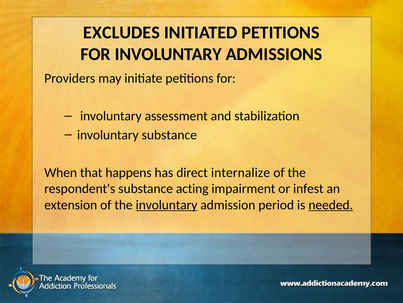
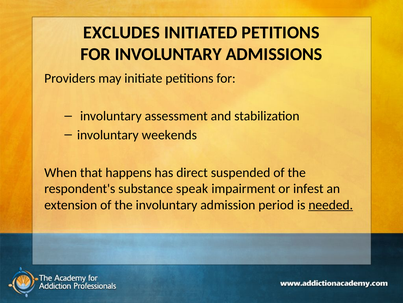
involuntary substance: substance -> weekends (169, 135)
internalize: internalize -> suspended (241, 172)
acting: acting -> speak (192, 188)
involuntary underline: present -> none (167, 204)
